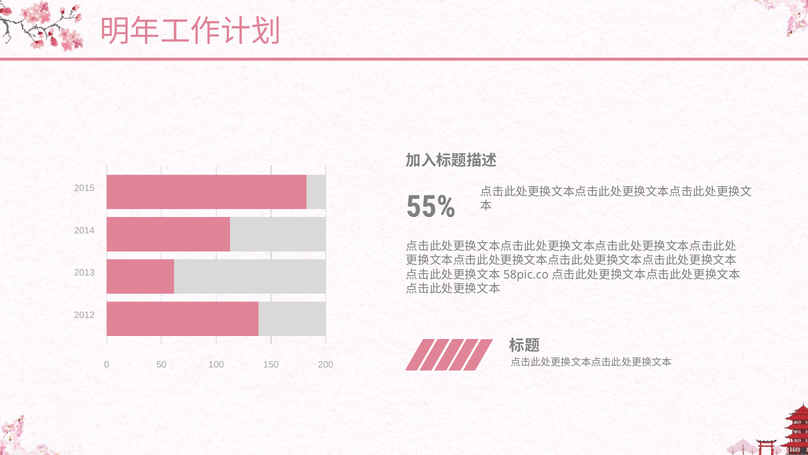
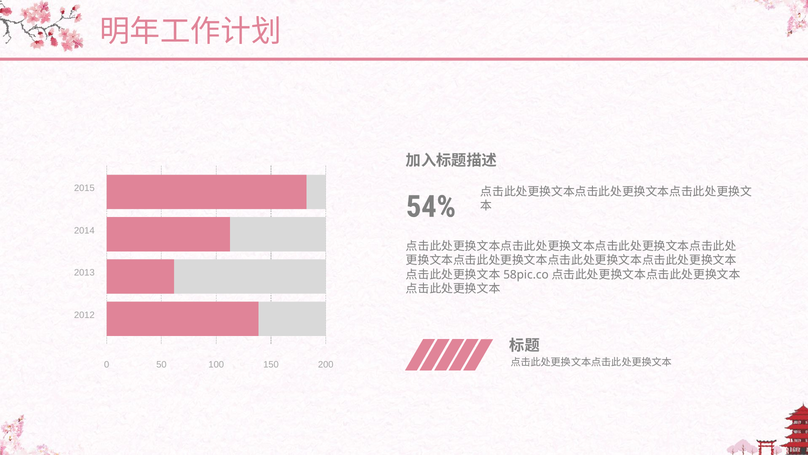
55%: 55% -> 54% (431, 207)
